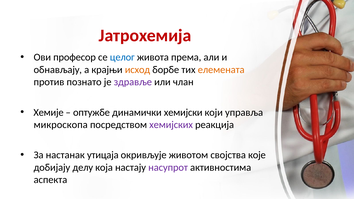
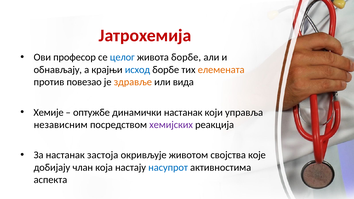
живота према: према -> борбе (186, 57)
исход colour: orange -> blue (138, 70)
познато: познато -> повезао (84, 82)
здравље colour: purple -> orange (133, 82)
члан: члан -> вида (183, 82)
динамички хемијски: хемијски -> настанак (183, 112)
микроскопа: микроскопа -> независним (61, 125)
утицаја: утицаја -> застоја (103, 155)
делу: делу -> члан (83, 168)
насупрот colour: purple -> blue (168, 168)
